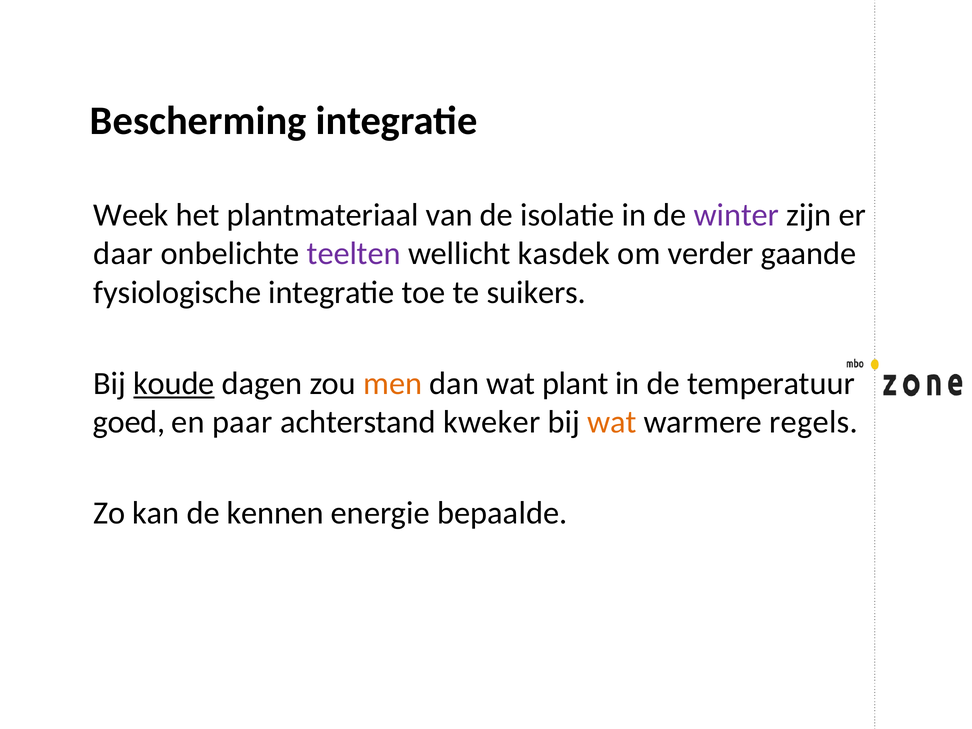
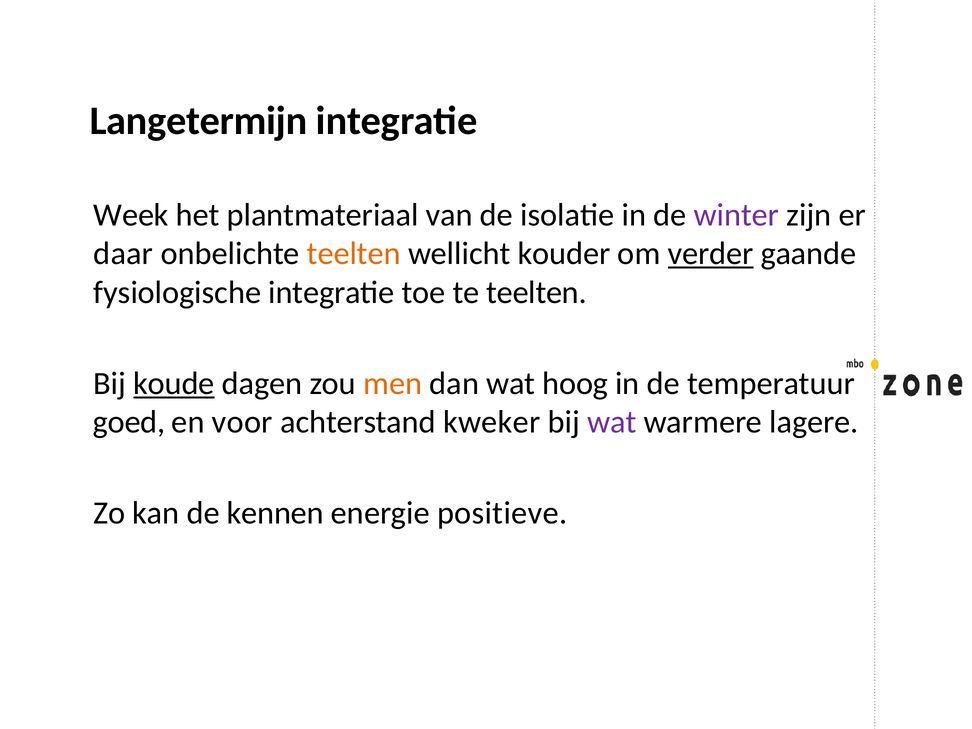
Bescherming: Bescherming -> Langetermijn (198, 121)
teelten colour: purple -> orange (354, 254)
kasdek: kasdek -> kouder (564, 254)
verder underline: none -> present (711, 254)
te suikers: suikers -> teelten (537, 293)
plant: plant -> hoog (575, 383)
paar: paar -> voor (242, 422)
wat colour: orange -> purple (612, 422)
regels: regels -> lagere (814, 422)
bepaalde: bepaalde -> positieve (502, 513)
